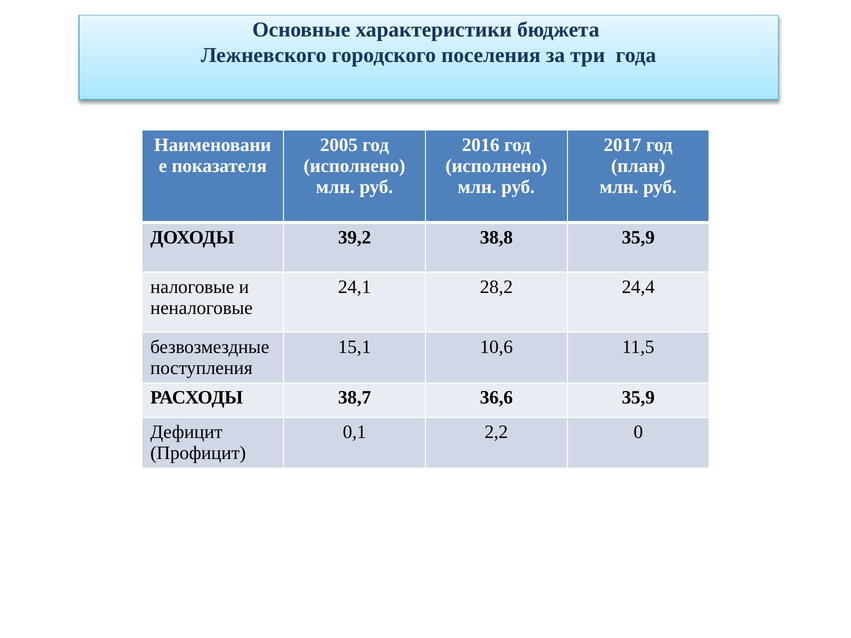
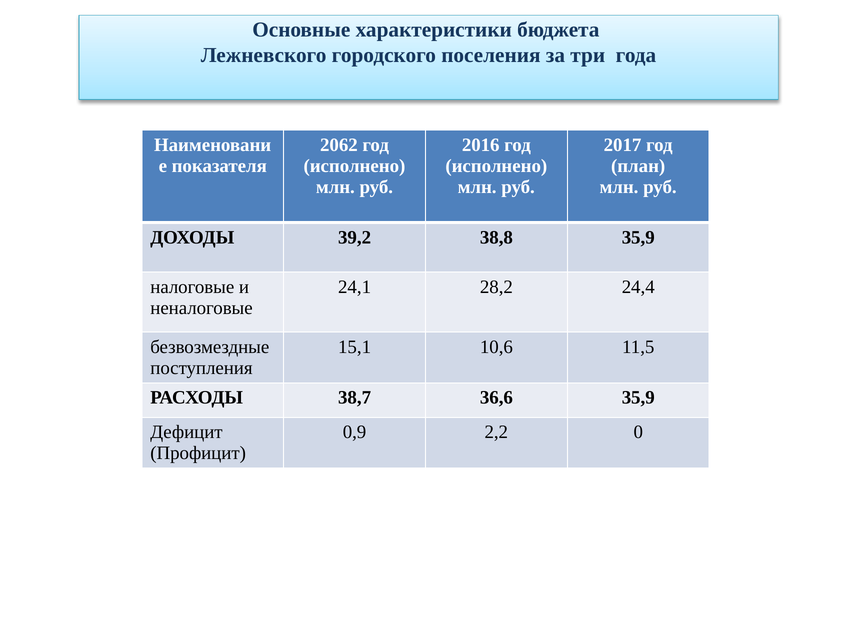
2005: 2005 -> 2062 (339, 145)
0,1: 0,1 -> 0,9 (355, 432)
